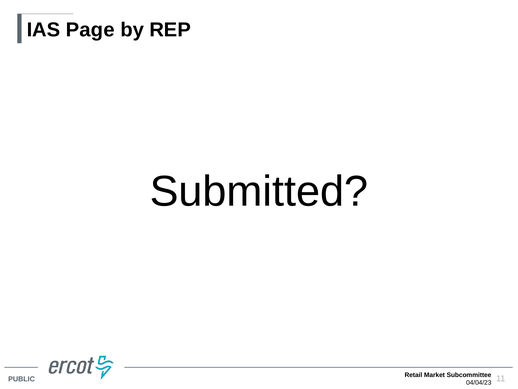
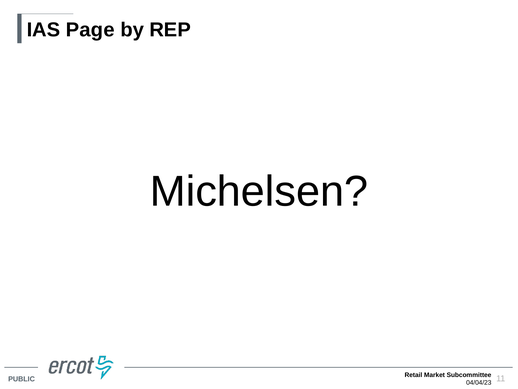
Submitted: Submitted -> Michelsen (259, 191)
